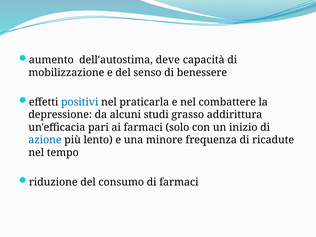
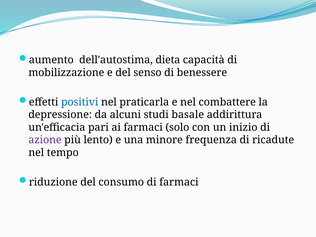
deve: deve -> dieta (168, 60)
grasso: grasso -> basale (188, 115)
azione colour: blue -> purple (45, 140)
